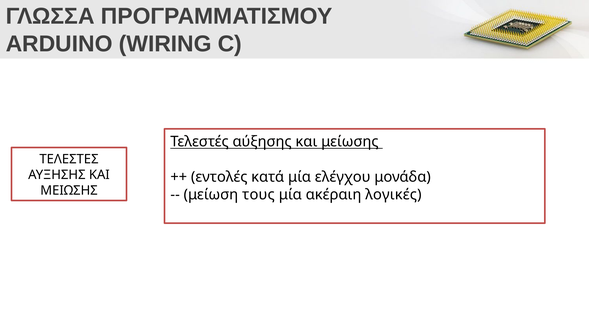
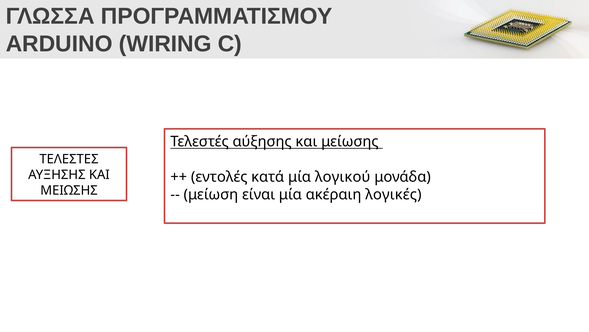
ελέγχου: ελέγχου -> λογικού (343, 177)
τους: τους -> είναι (259, 194)
